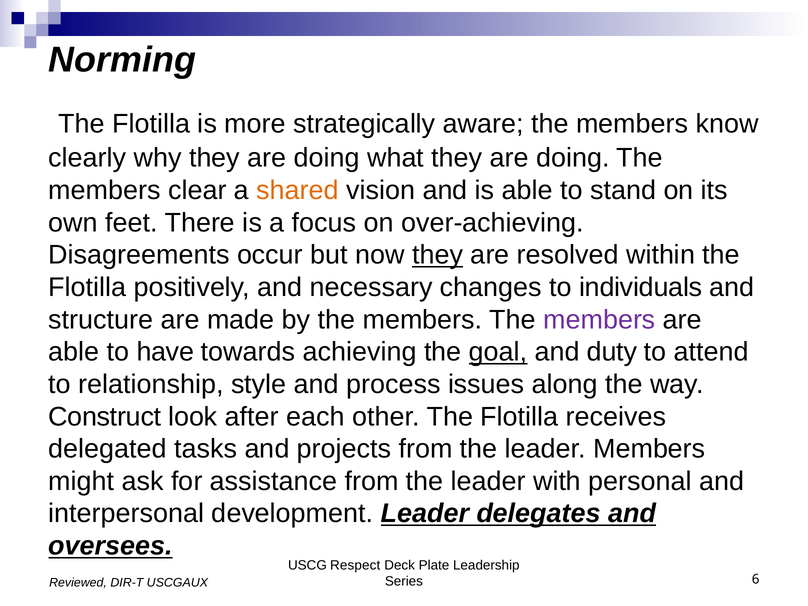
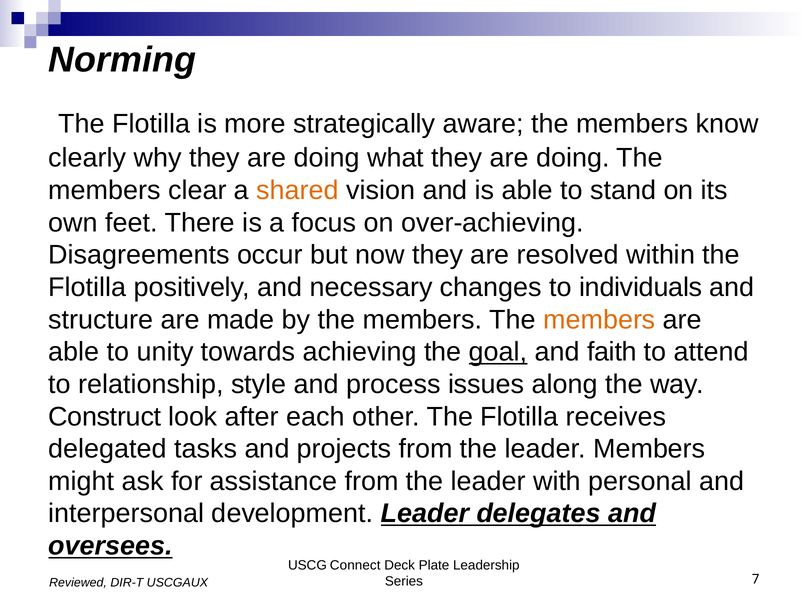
they underline: present -> none (438, 255)
members colour: purple -> orange (599, 320)
have: have -> unity (165, 352)
duty: duty -> faith (612, 352)
Respect: Respect -> Connect (355, 565)
6: 6 -> 7 (756, 579)
